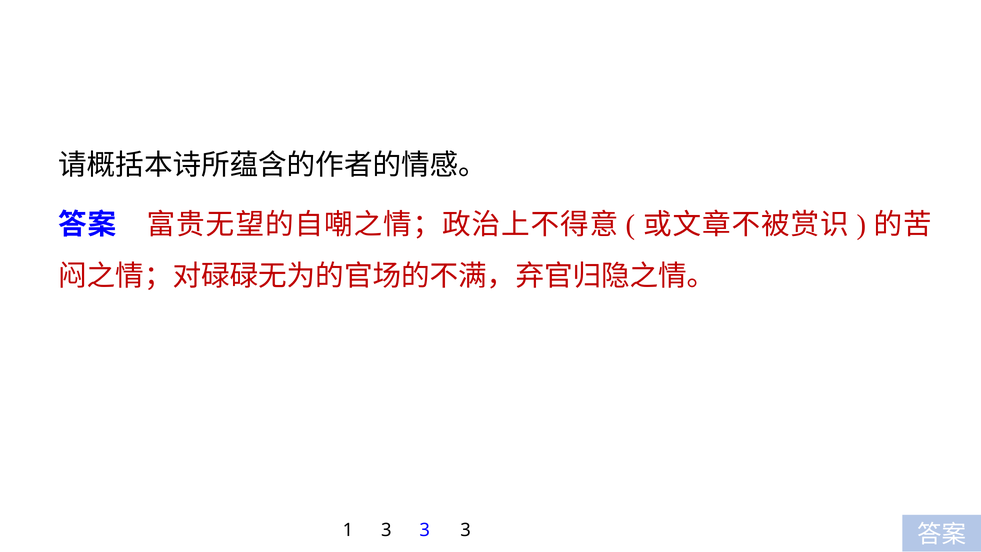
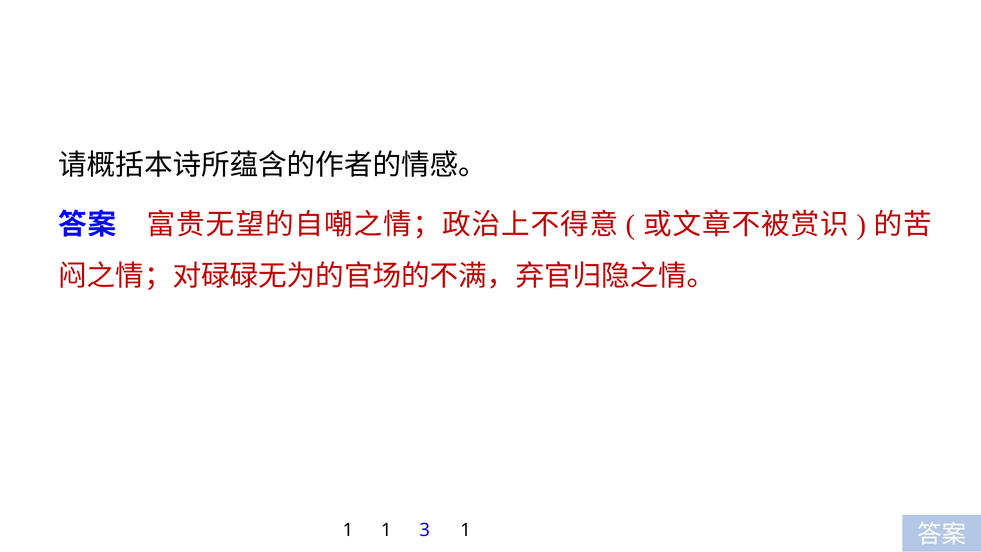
1 3: 3 -> 1 (386, 530)
3: 3 -> 1 (466, 530)
